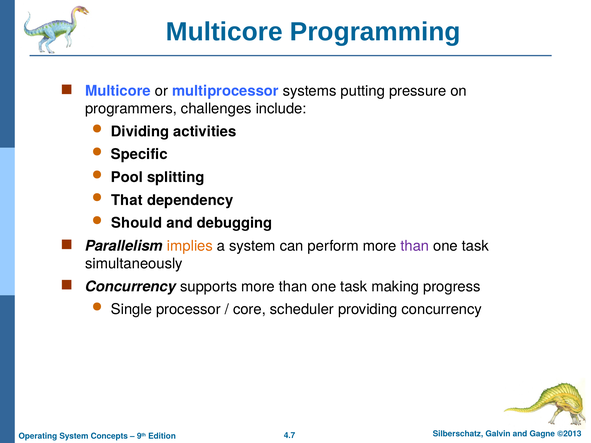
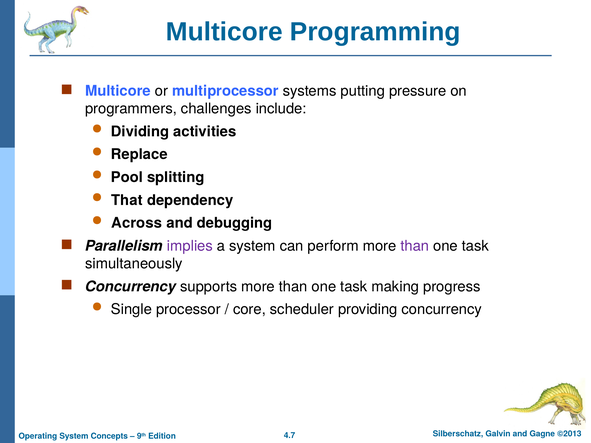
Specific: Specific -> Replace (139, 154)
Should: Should -> Across (137, 223)
implies colour: orange -> purple (190, 246)
